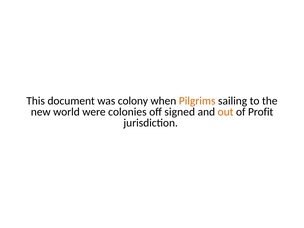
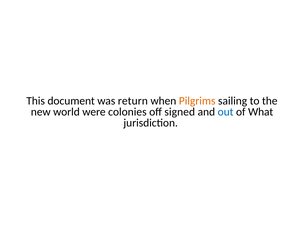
colony: colony -> return (133, 101)
out colour: orange -> blue (226, 112)
Profit: Profit -> What (261, 112)
